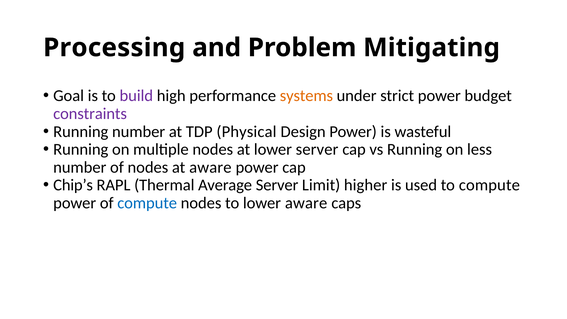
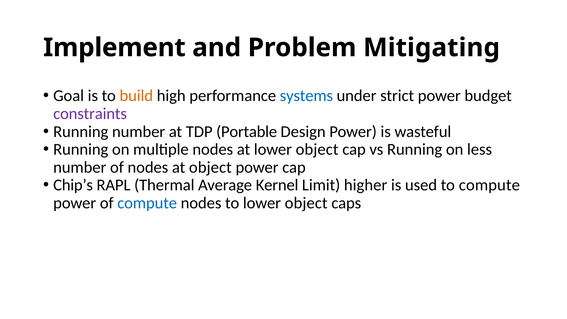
Processing: Processing -> Implement (114, 48)
build colour: purple -> orange (136, 96)
systems colour: orange -> blue (306, 96)
Physical: Physical -> Portable (247, 132)
at lower server: server -> object (317, 149)
at aware: aware -> object (210, 167)
Average Server: Server -> Kernel (277, 185)
to lower aware: aware -> object (306, 203)
